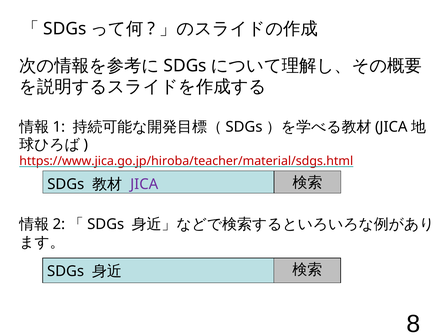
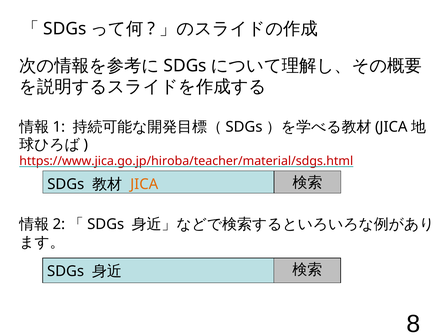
JICA colour: purple -> orange (144, 184)
